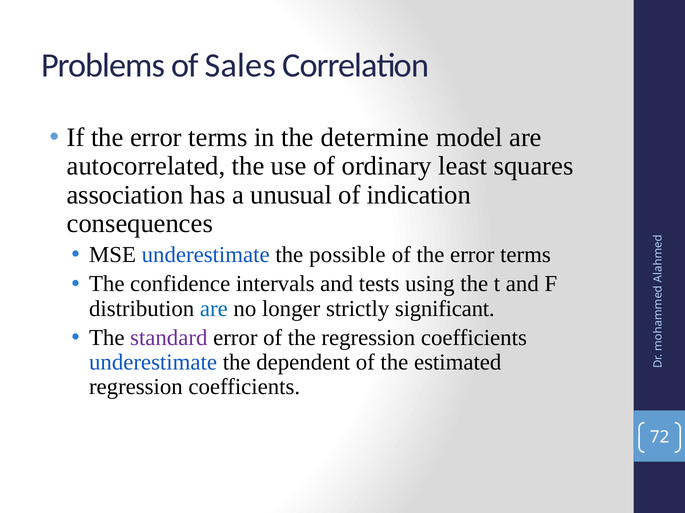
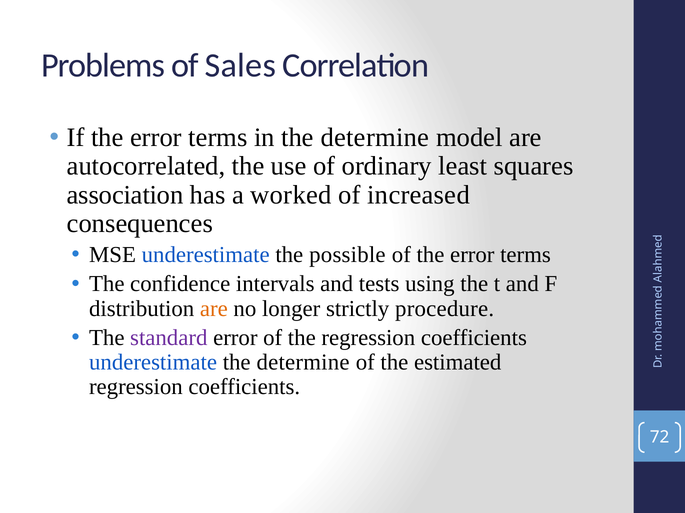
unusual: unusual -> worked (291, 195)
indication: indication -> increased (419, 195)
are colour: blue -> orange (214, 309)
significant: significant -> procedure (445, 309)
underestimate the dependent: dependent -> determine (303, 363)
